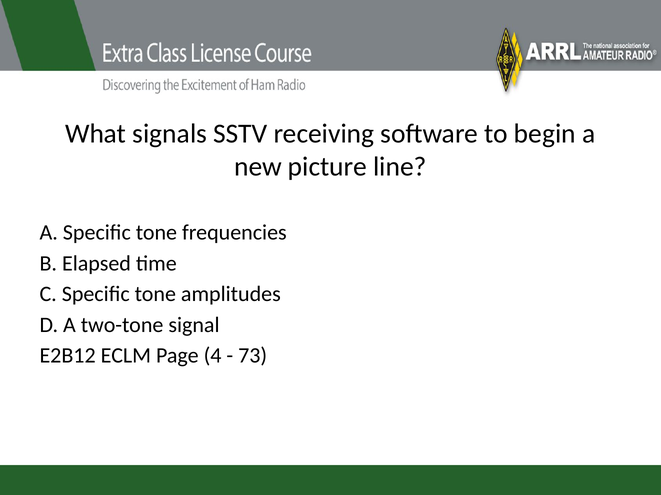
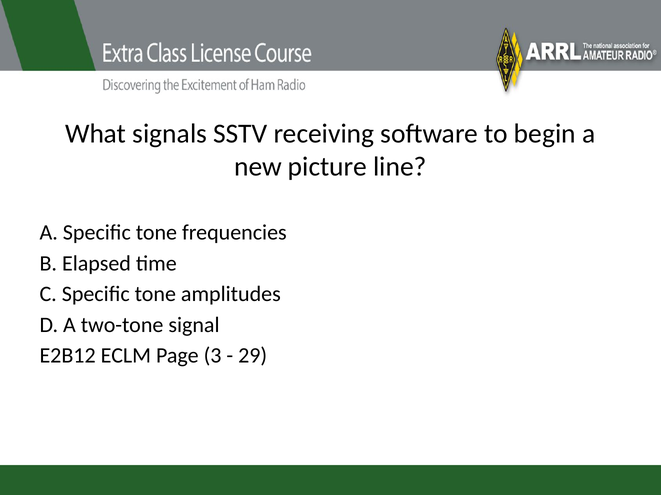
4: 4 -> 3 (213, 356)
73: 73 -> 29 (253, 356)
